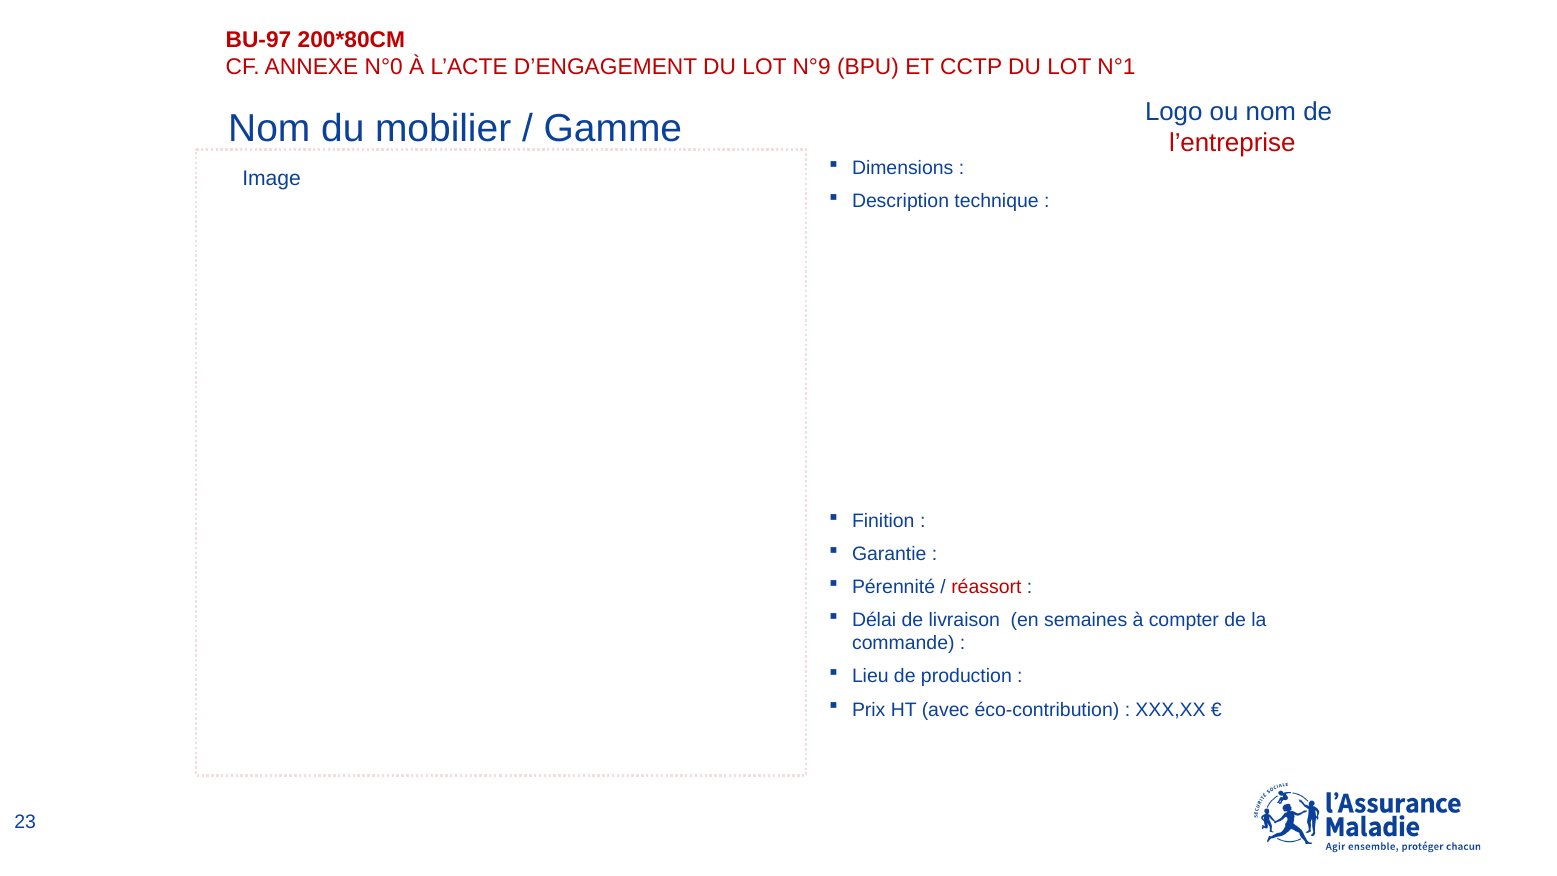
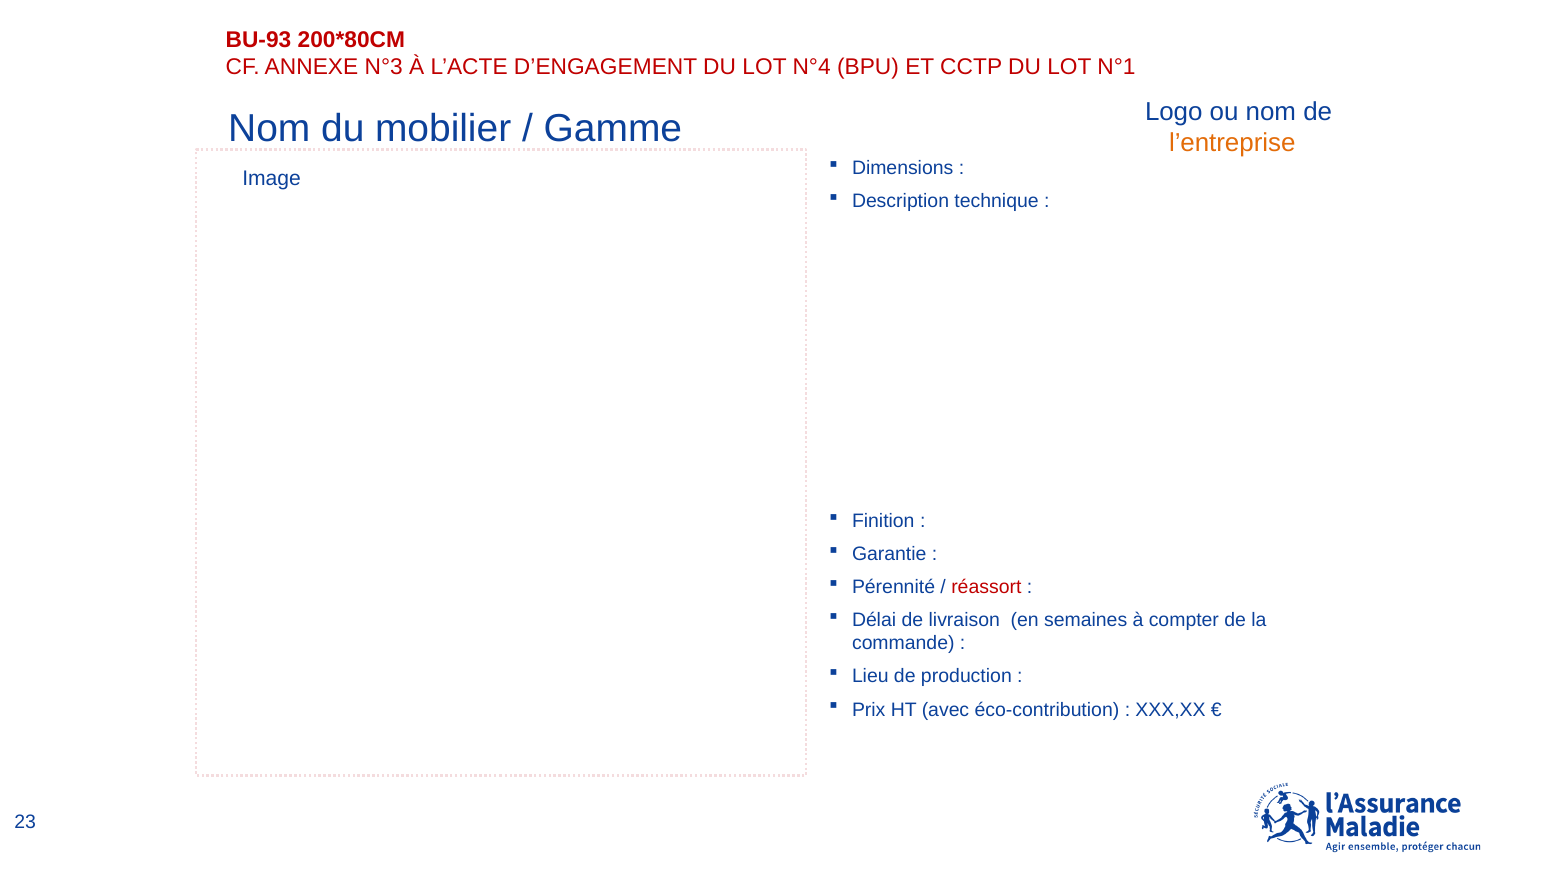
BU-97: BU-97 -> BU-93 (258, 40)
N°0: N°0 -> N°3 (384, 67)
N°9: N°9 -> N°4 (812, 67)
l’entreprise colour: red -> orange (1232, 143)
